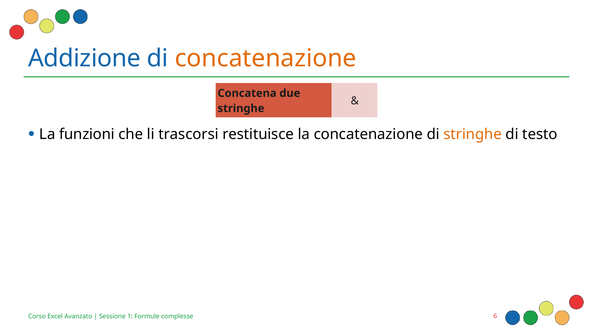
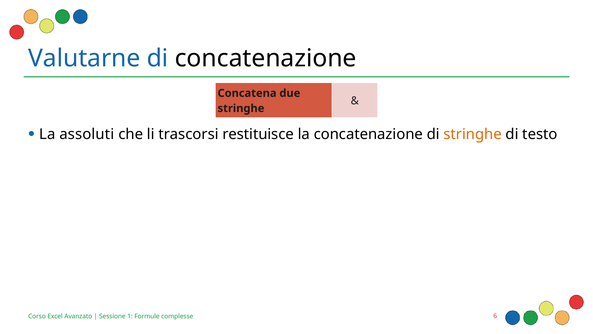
Addizione: Addizione -> Valutarne (84, 58)
concatenazione colour: orange -> black (266, 58)
funzioni: funzioni -> assoluti (87, 134)
